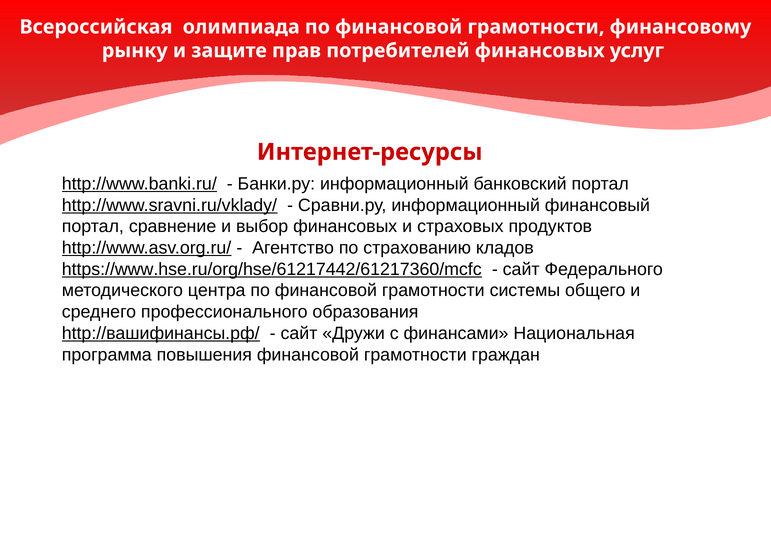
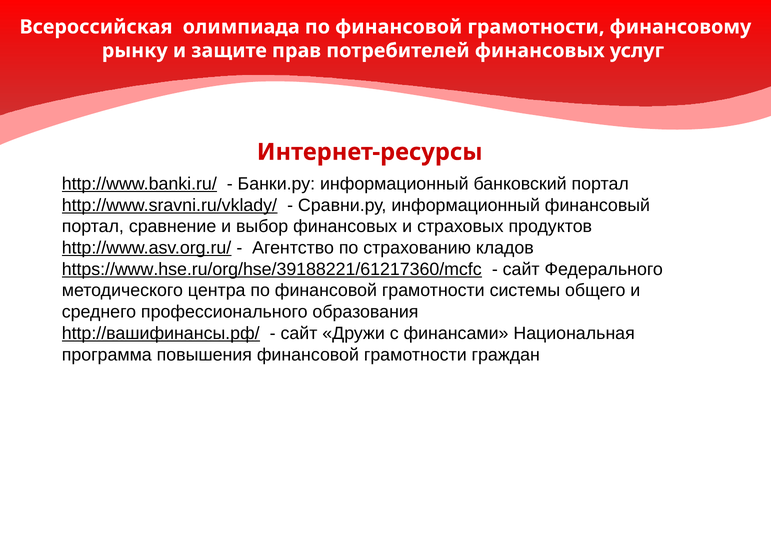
https://www.hse.ru/org/hse/61217442/61217360/mcfc: https://www.hse.ru/org/hse/61217442/61217360/mcfc -> https://www.hse.ru/org/hse/39188221/61217360/mcfc (272, 269)
